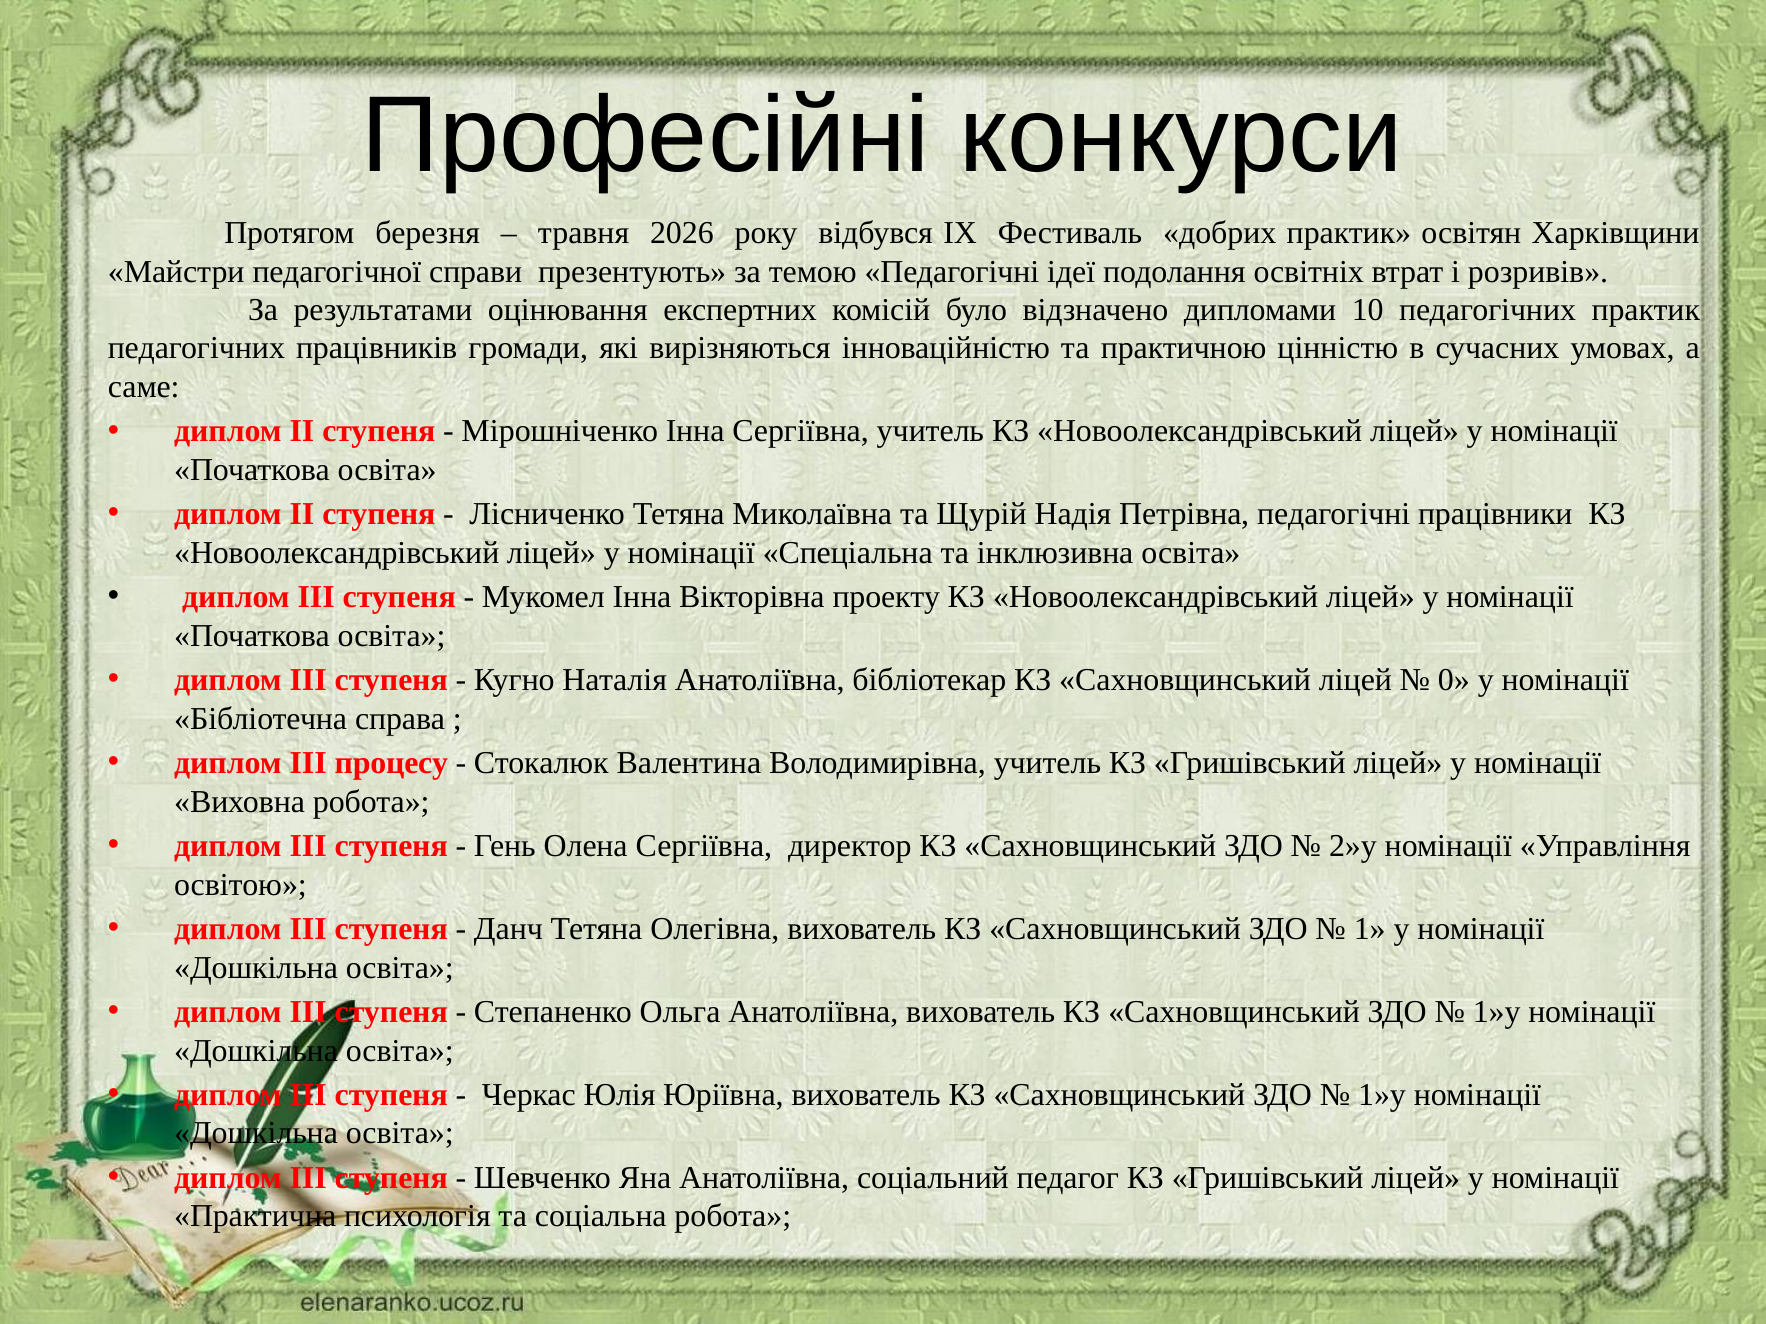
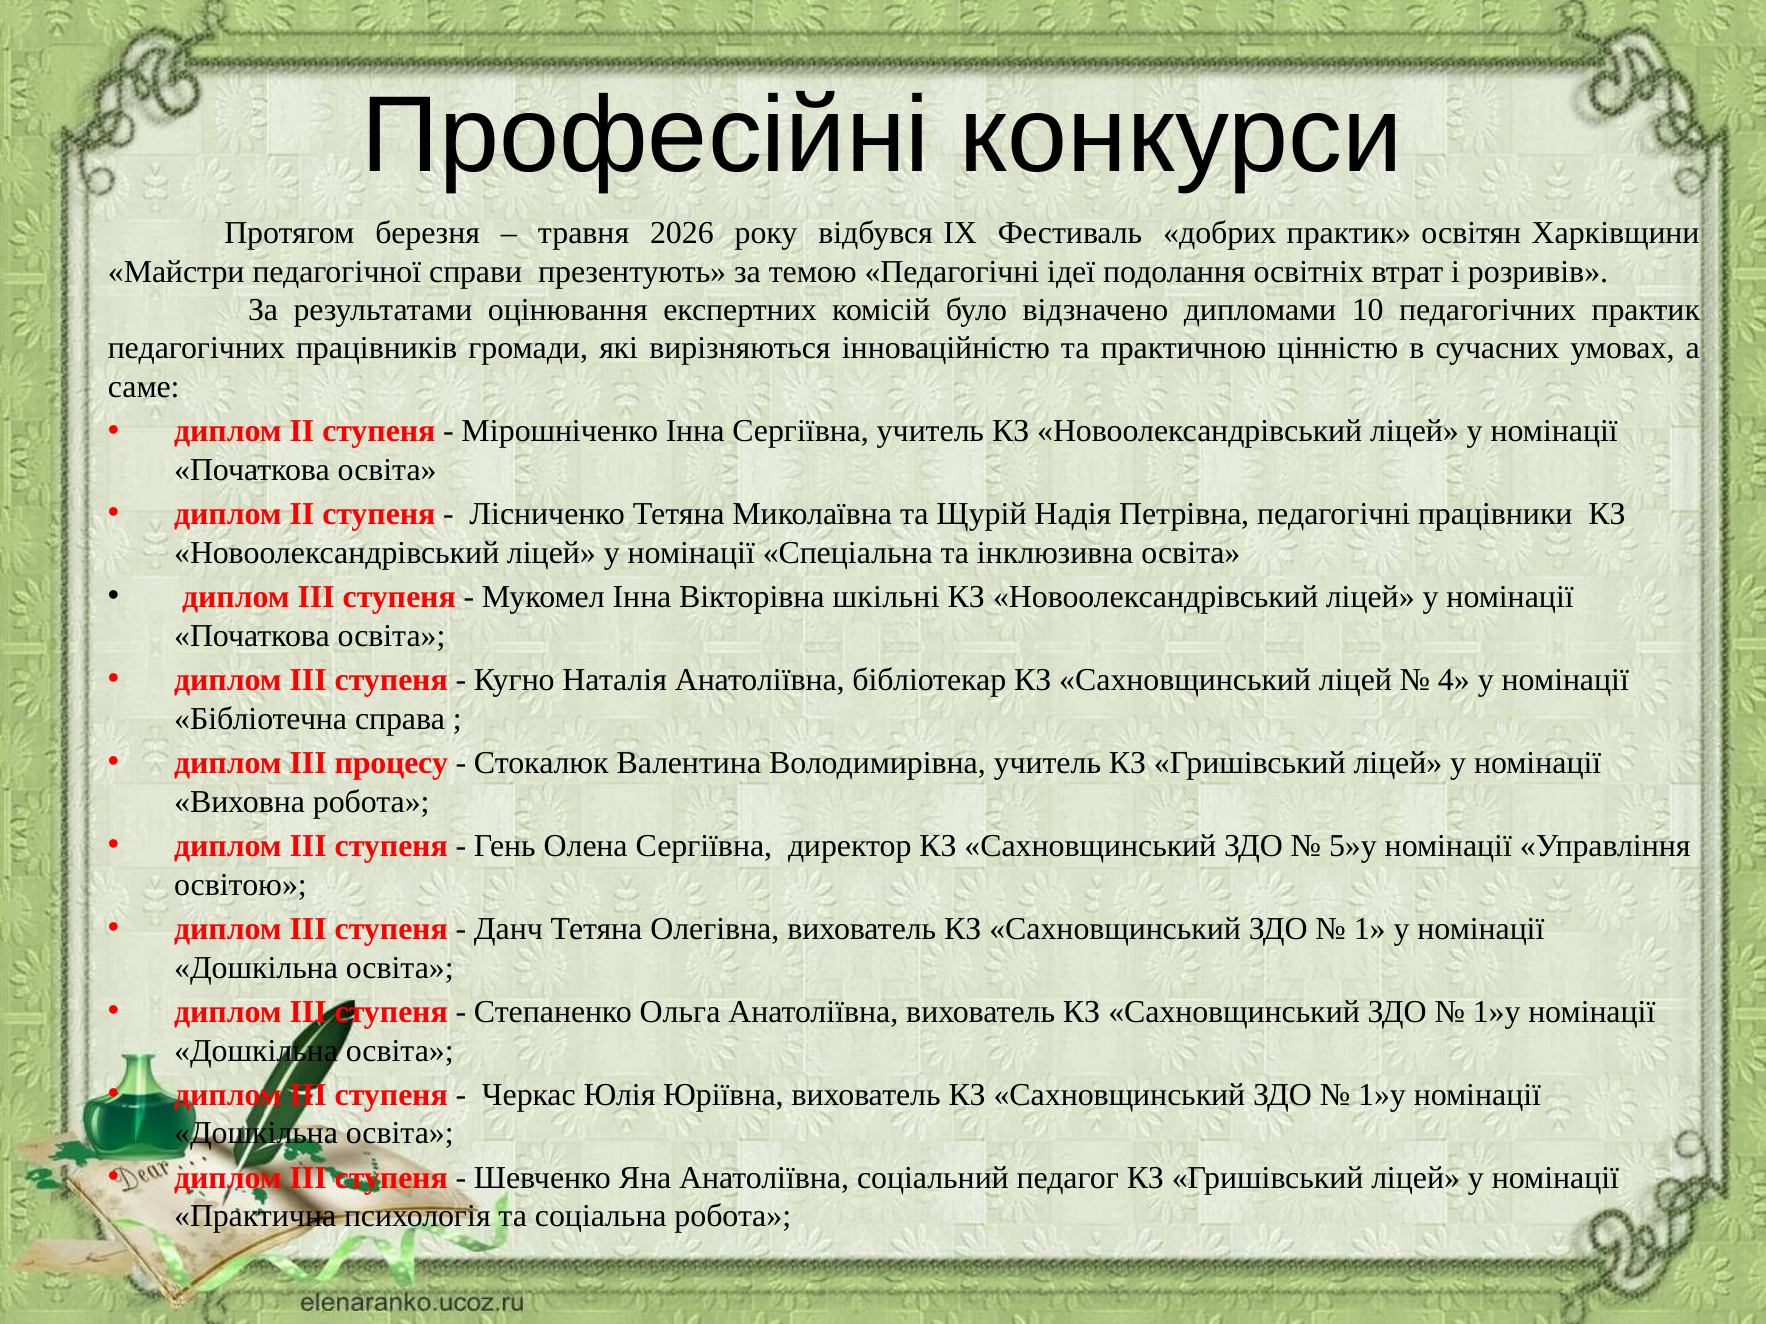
проекту: проекту -> шкільні (886, 597)
0: 0 -> 4 (1454, 681)
2»у: 2»у -> 5»у (1353, 847)
